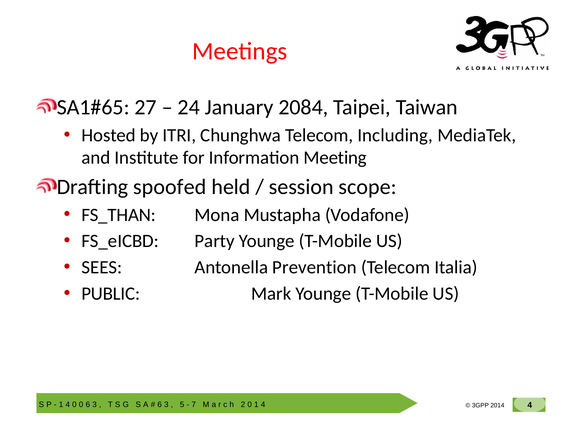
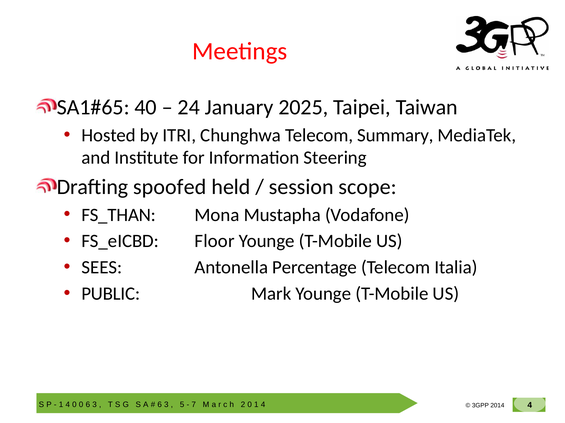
27: 27 -> 40 (146, 107)
2084: 2084 -> 2025 (303, 107)
Including: Including -> Summary (395, 135)
Meeting: Meeting -> Steering (335, 158)
Party: Party -> Floor (215, 242)
Prevention: Prevention -> Percentage (315, 268)
